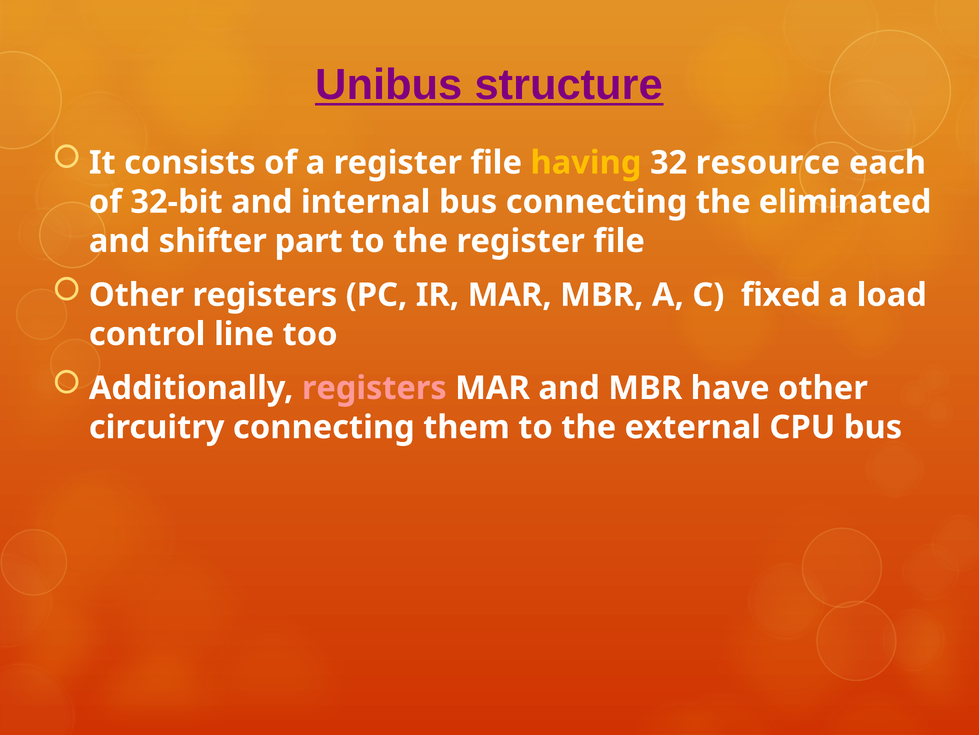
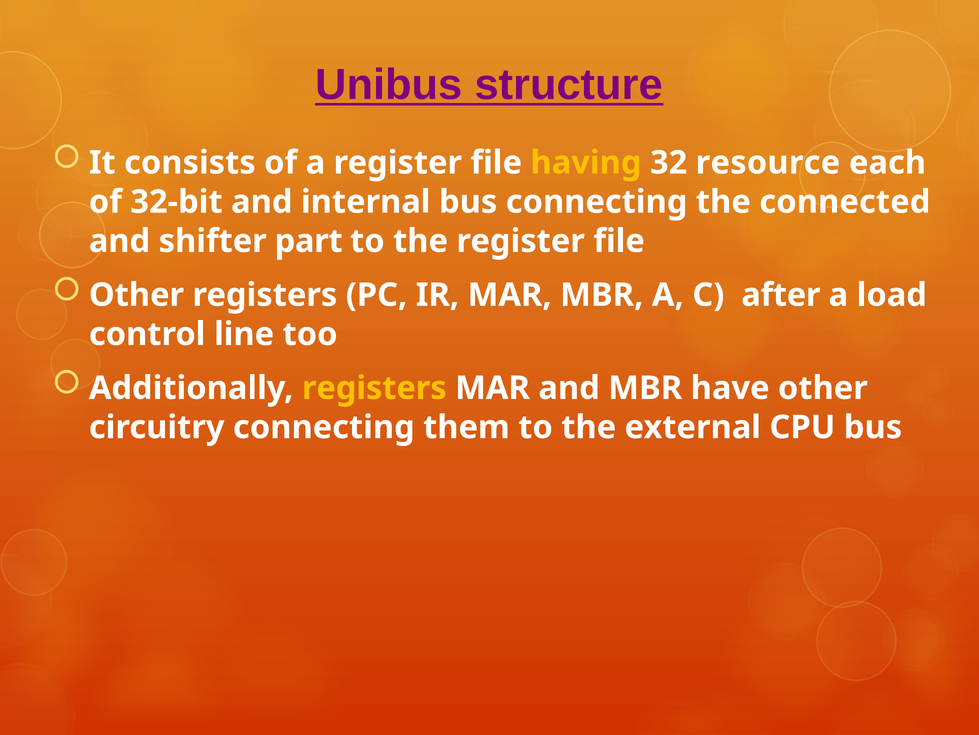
eliminated: eliminated -> connected (845, 202)
fixed: fixed -> after (781, 295)
registers colour: pink -> yellow (374, 388)
